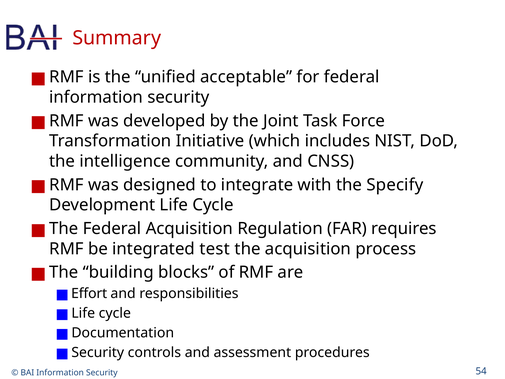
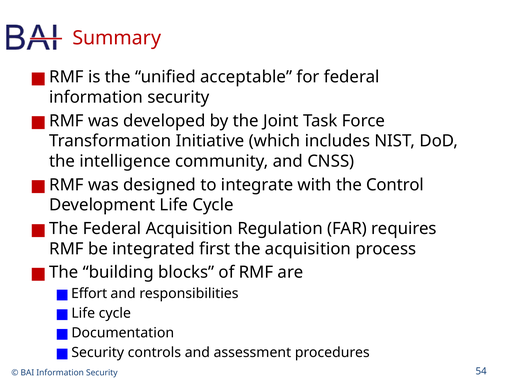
Specify: Specify -> Control (395, 185)
test: test -> first (215, 249)
